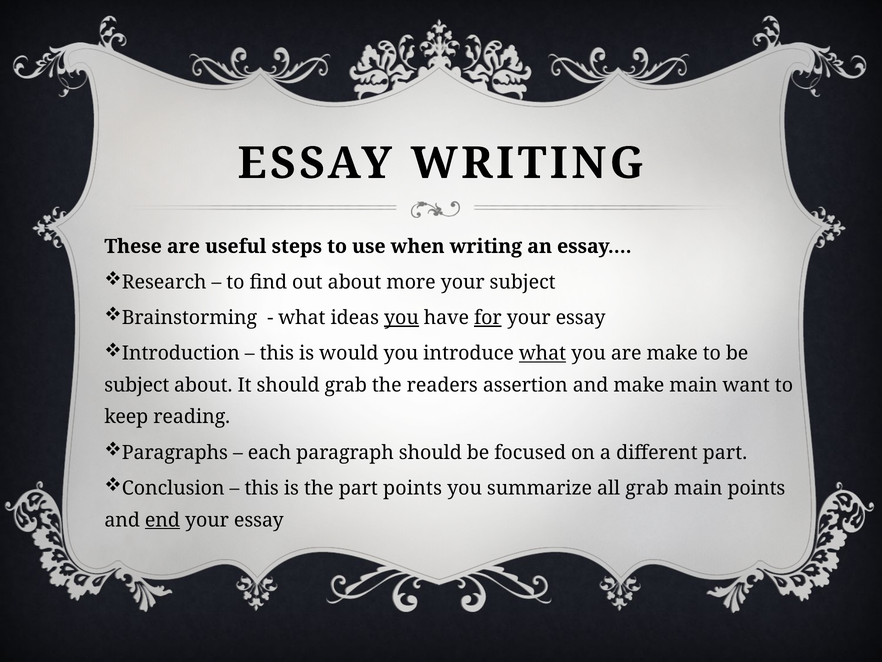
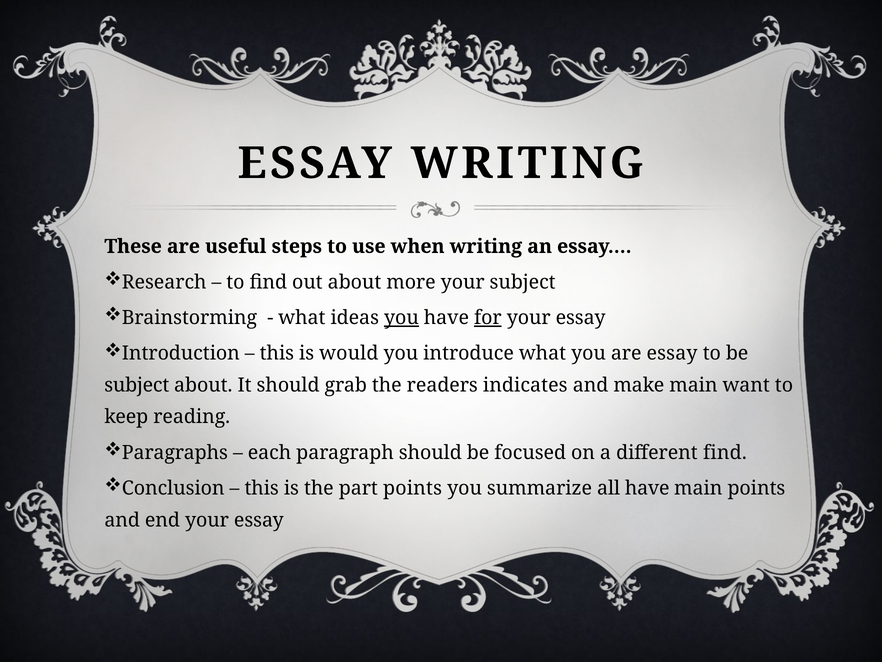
what underline: present -> none (542, 353)
are make: make -> essay (672, 353)
assertion: assertion -> indicates (525, 385)
different part: part -> find (725, 452)
all grab: grab -> have (647, 488)
end underline: present -> none (162, 520)
